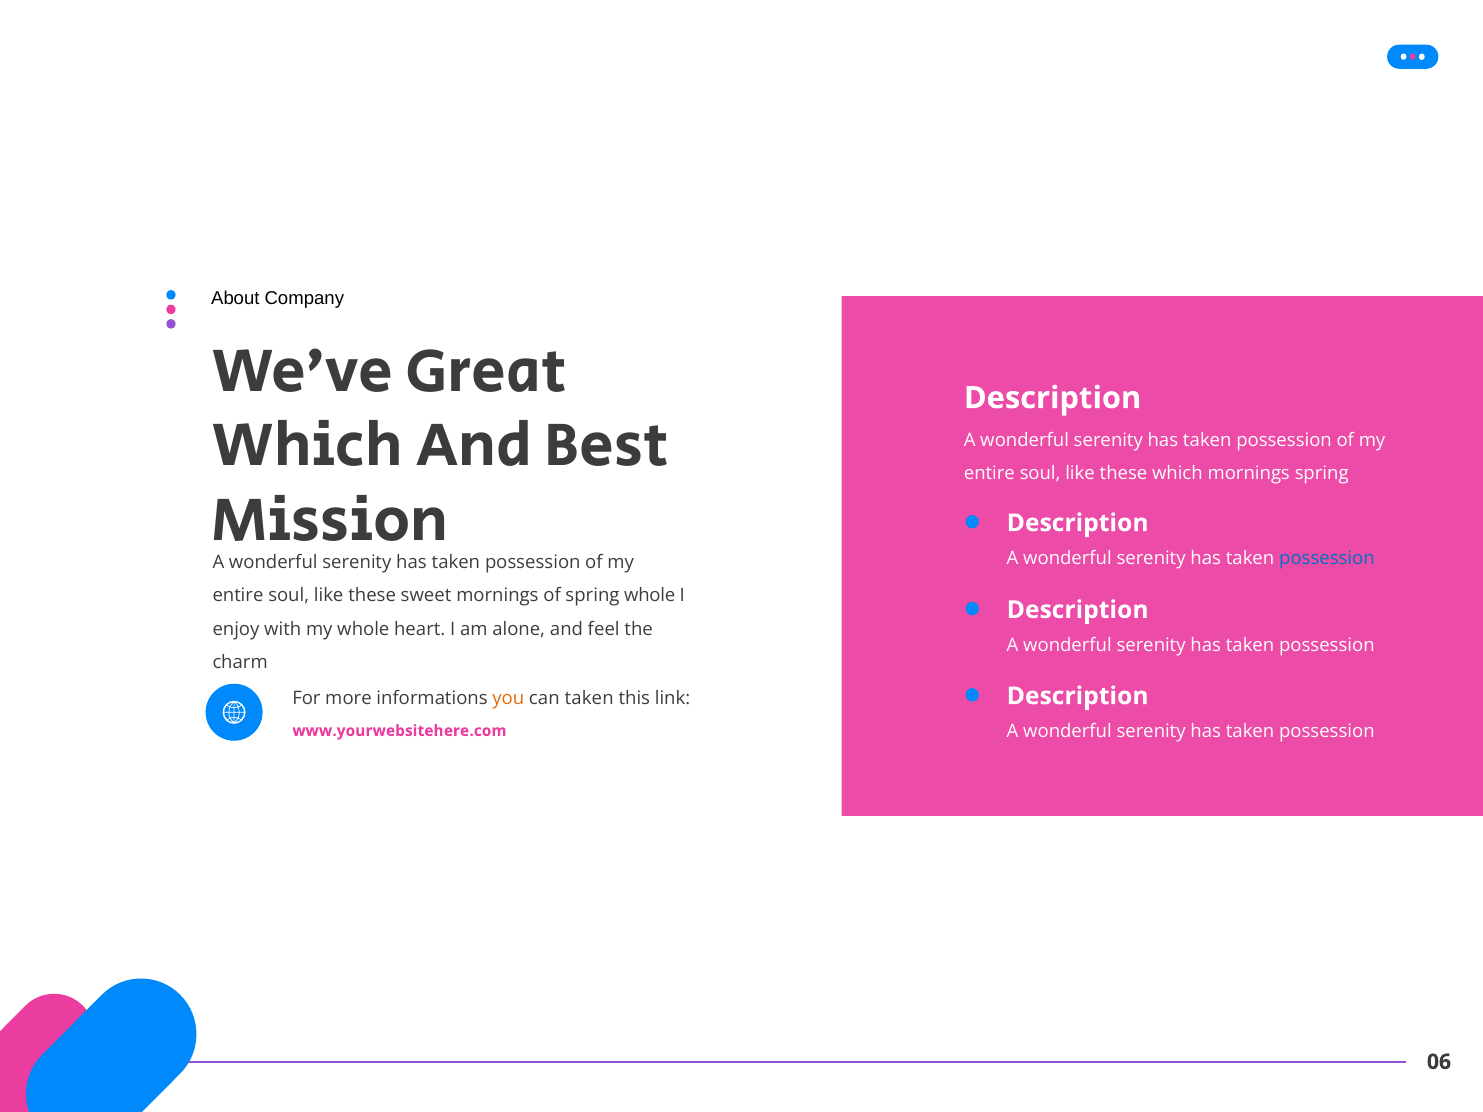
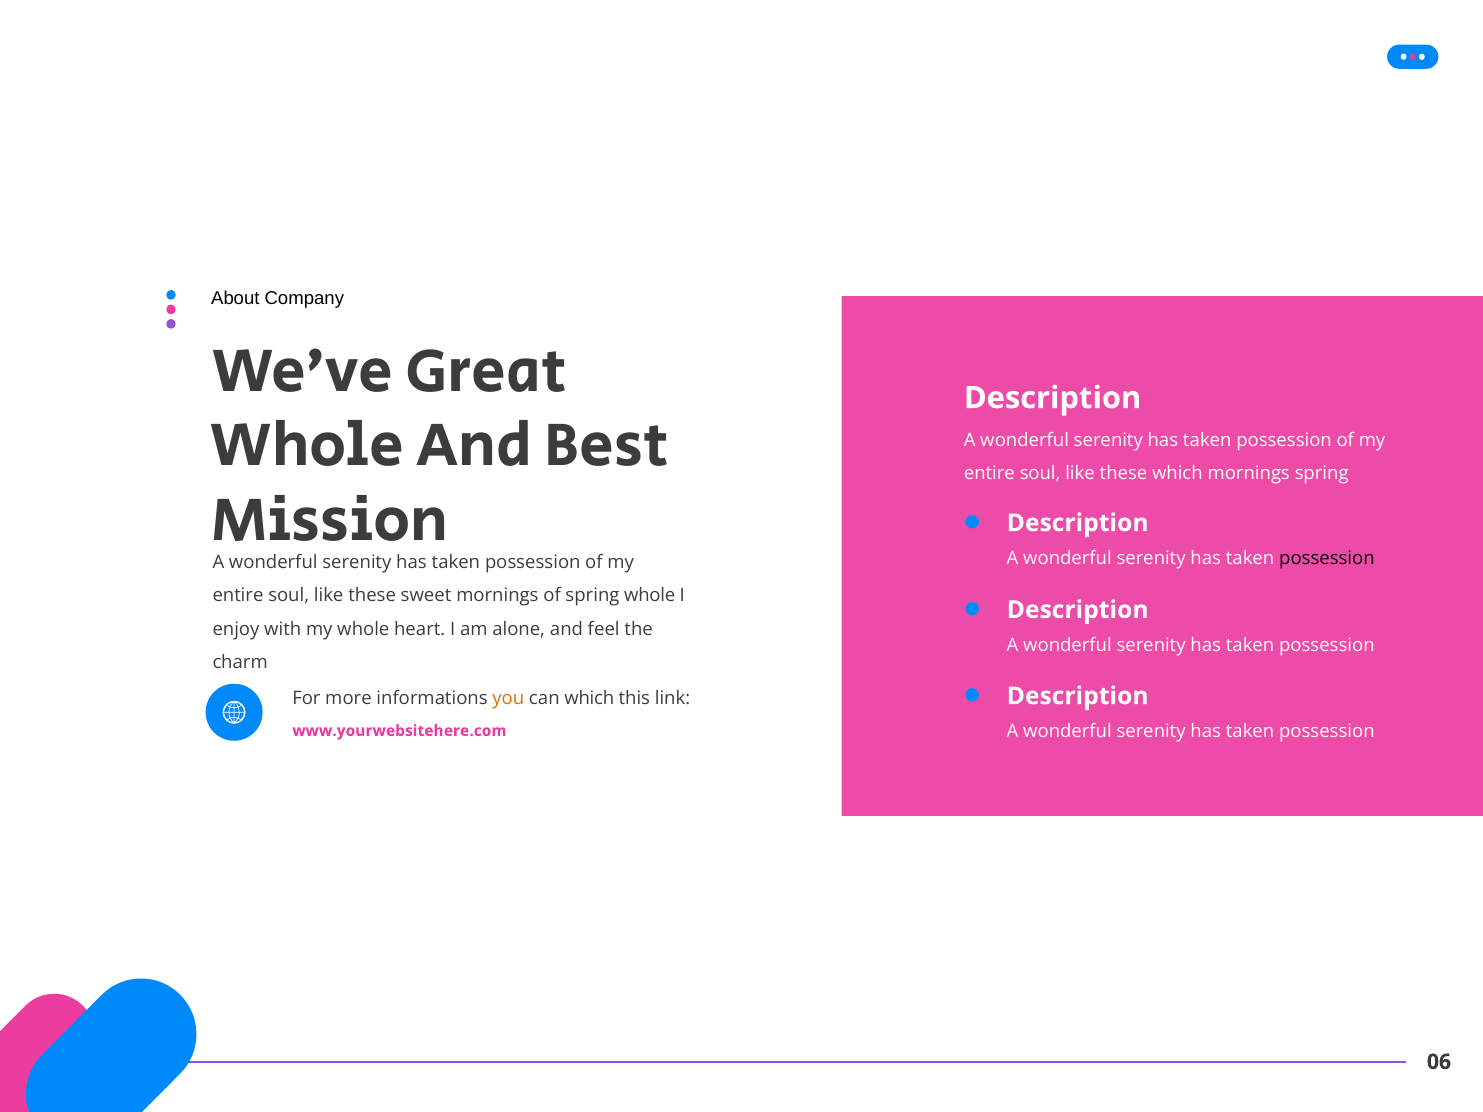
Which: Which -> Whole (307, 446)
possession colour: blue -> black (1327, 559)
can taken: taken -> which (589, 698)
